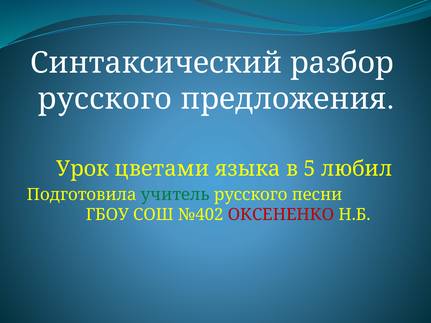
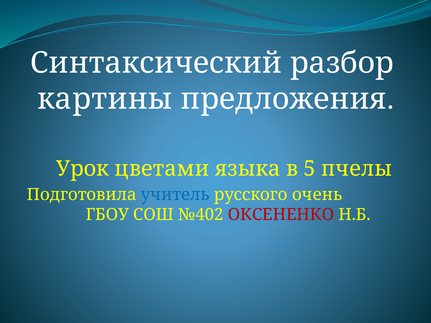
русского: русского -> картины (105, 99)
любил: любил -> пчелы (357, 169)
учитель colour: green -> blue (175, 195)
песни: песни -> очень (317, 195)
